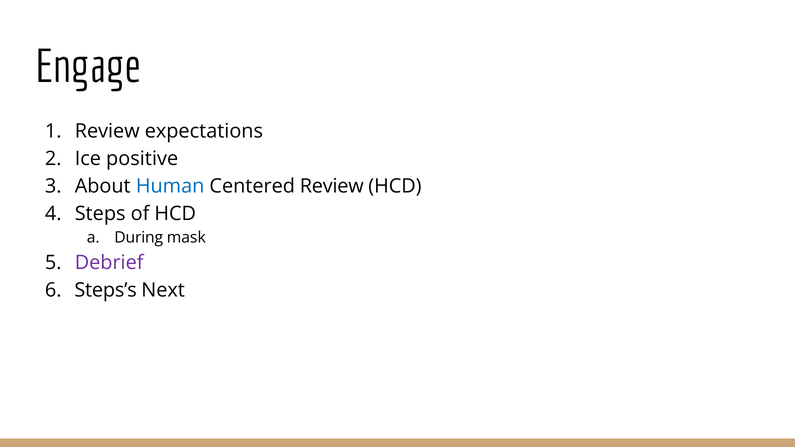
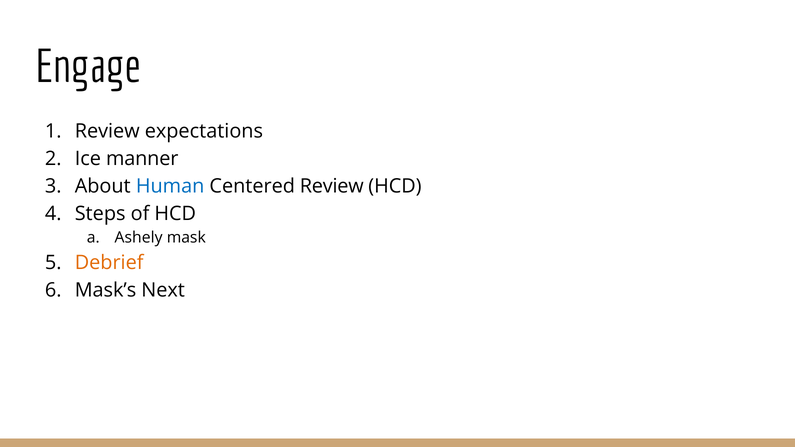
positive: positive -> manner (142, 159)
During: During -> Ashely (139, 238)
Debrief colour: purple -> orange (109, 263)
Steps’s: Steps’s -> Mask’s (106, 290)
